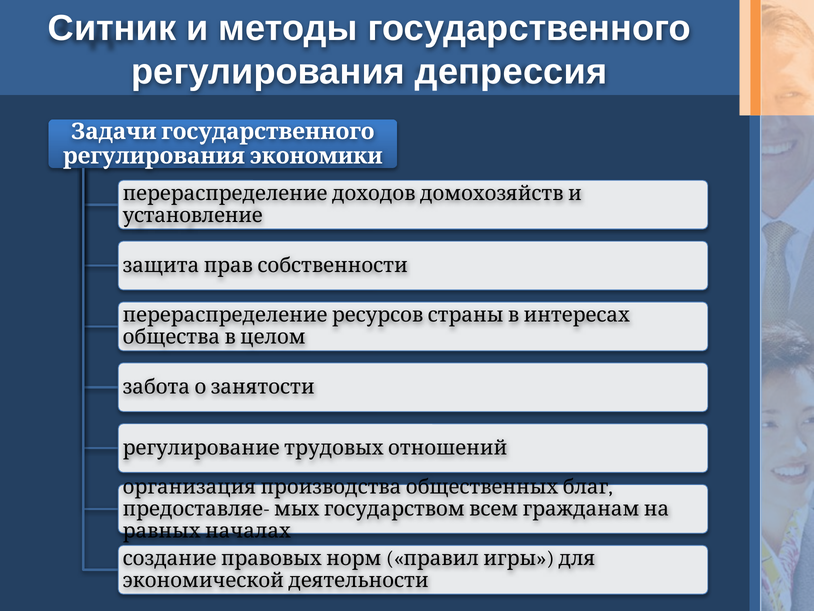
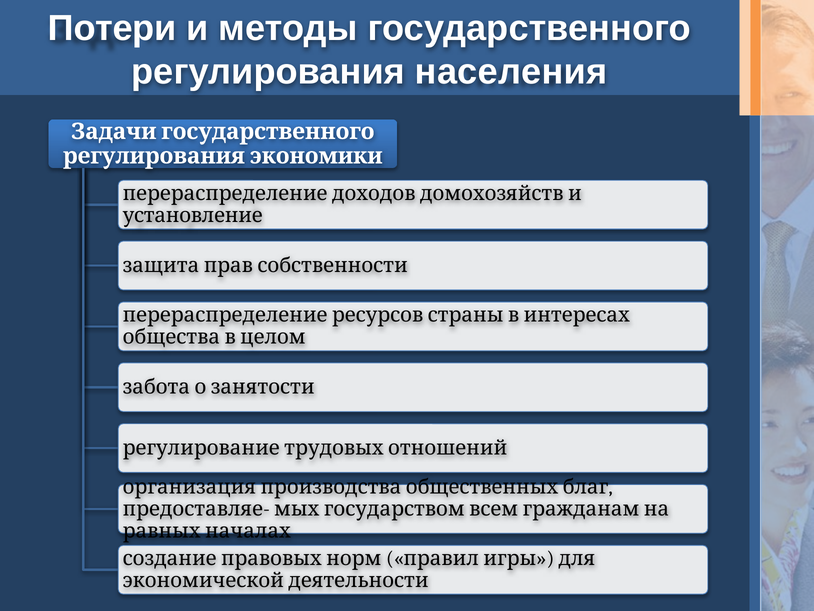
Ситник: Ситник -> Потери (112, 28)
депрессия: депрессия -> населения (511, 72)
